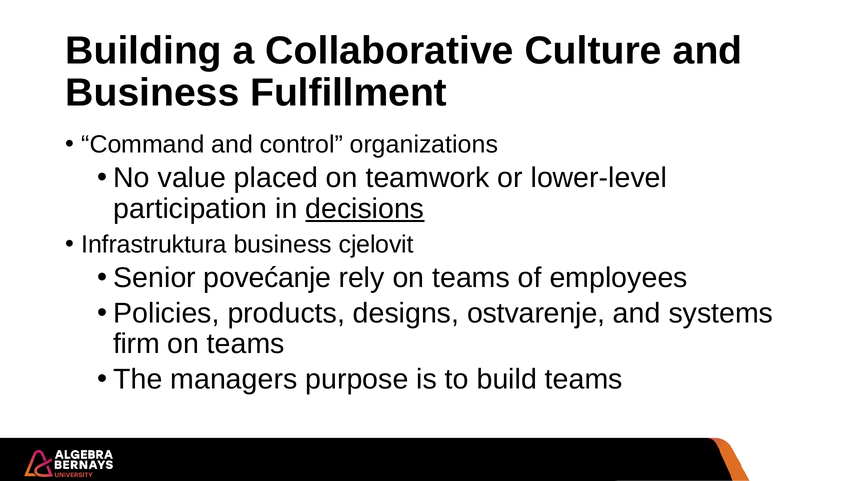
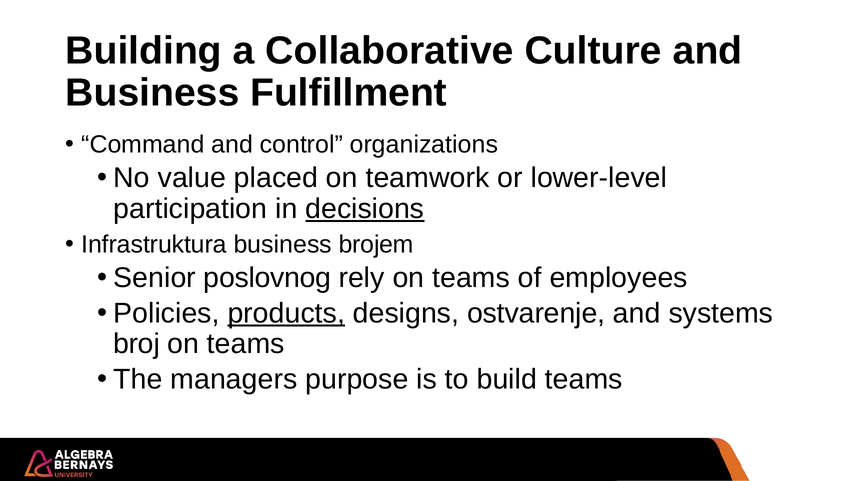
cjelovit: cjelovit -> brojem (376, 245)
povećanje: povećanje -> poslovnog (267, 278)
products underline: none -> present (286, 314)
firm: firm -> broj (136, 344)
